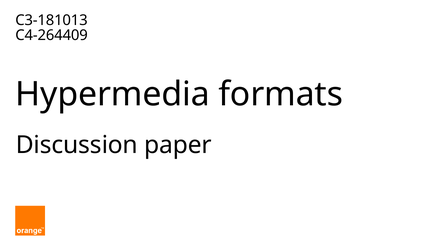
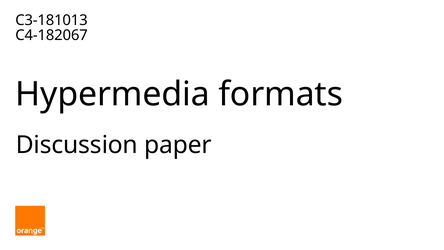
C4-264409: C4-264409 -> C4-182067 (52, 35)
